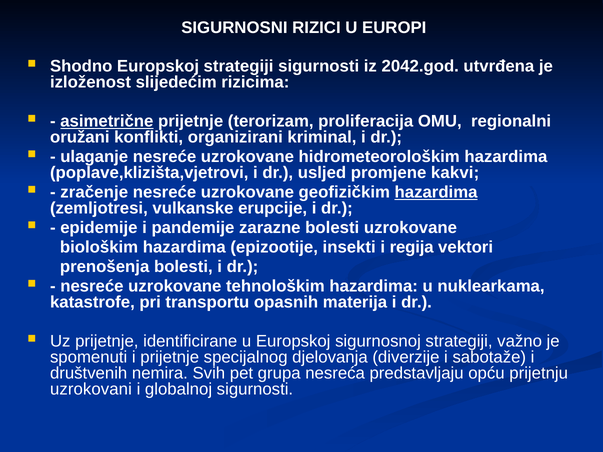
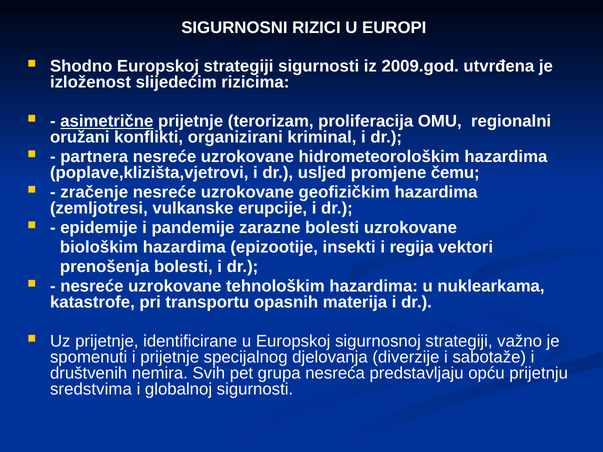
2042.god: 2042.god -> 2009.god (420, 66)
ulaganje: ulaganje -> partnera (94, 157)
kakvi: kakvi -> čemu (455, 173)
hazardima underline: present -> none (436, 192)
uzrokovani: uzrokovani -> sredstvima (91, 390)
